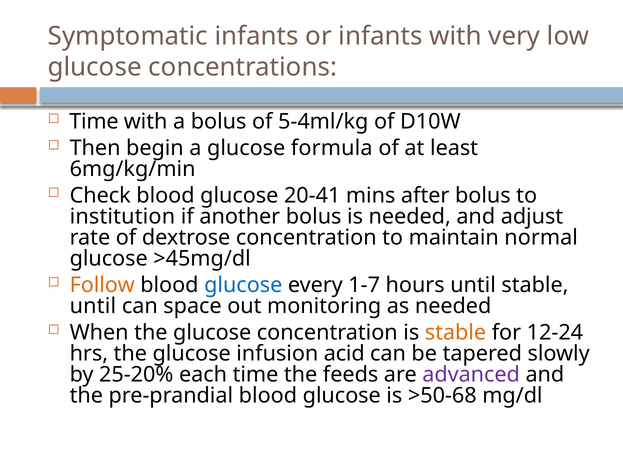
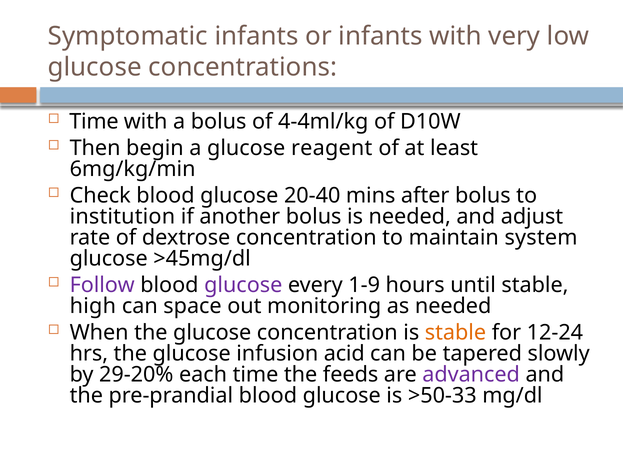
5-4ml/kg: 5-4ml/kg -> 4-4ml/kg (323, 122)
formula: formula -> reagent (332, 148)
20-41: 20-41 -> 20-40 (312, 196)
normal: normal -> system (541, 238)
Follow colour: orange -> purple (102, 285)
glucose colour: blue -> purple (243, 285)
1-7: 1-7 -> 1-9 (364, 285)
until: until -> high (93, 306)
25-20%: 25-20% -> 29-20% (136, 375)
>50-68: >50-68 -> >50-33 (442, 396)
